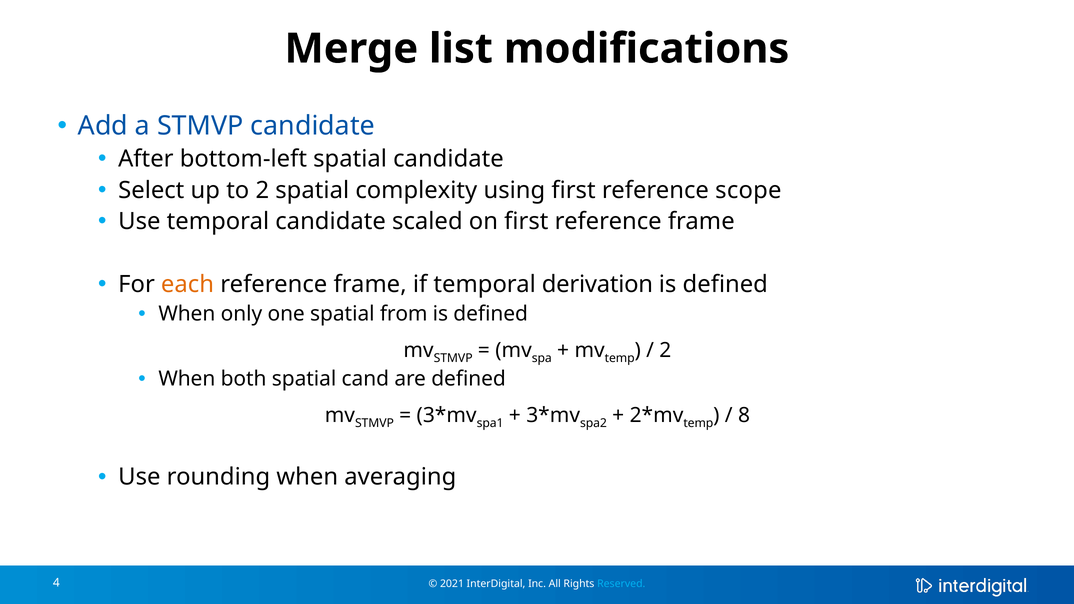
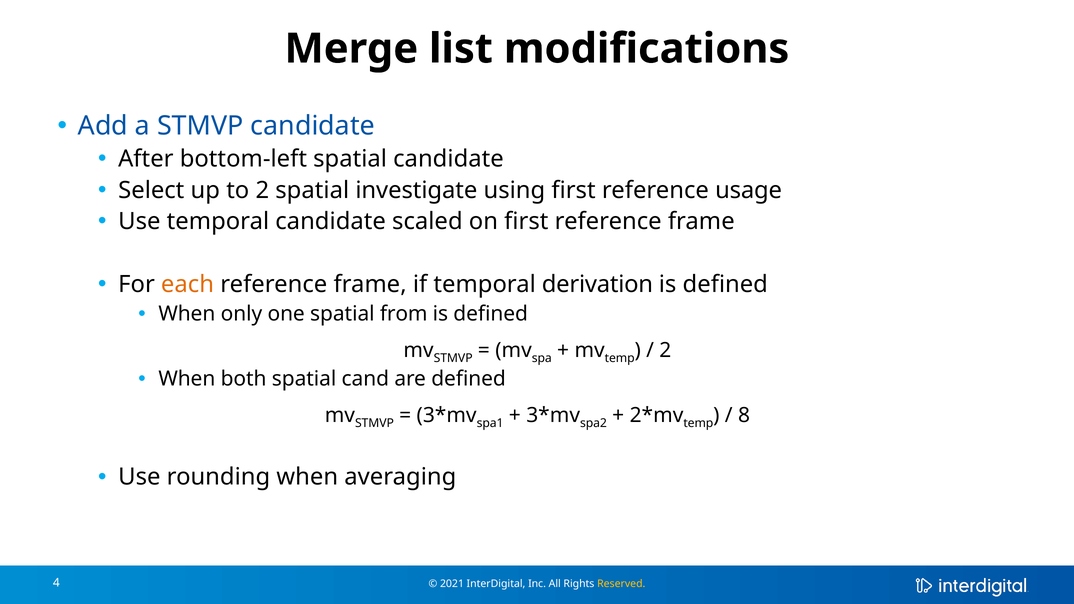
complexity: complexity -> investigate (416, 190)
scope: scope -> usage (749, 190)
Reserved colour: light blue -> yellow (621, 584)
